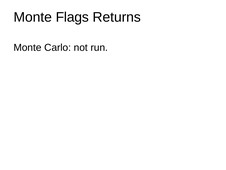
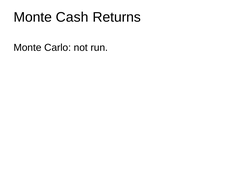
Flags: Flags -> Cash (72, 17)
